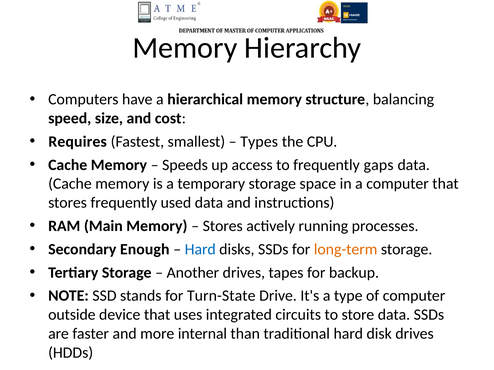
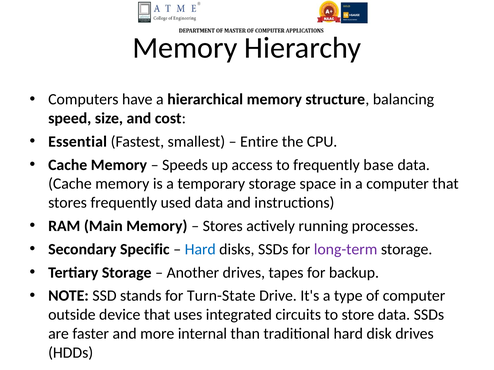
Requires: Requires -> Essential (78, 142)
Types: Types -> Entire (259, 142)
gaps: gaps -> base (379, 165)
Enough: Enough -> Specific (145, 250)
long-term colour: orange -> purple (346, 250)
